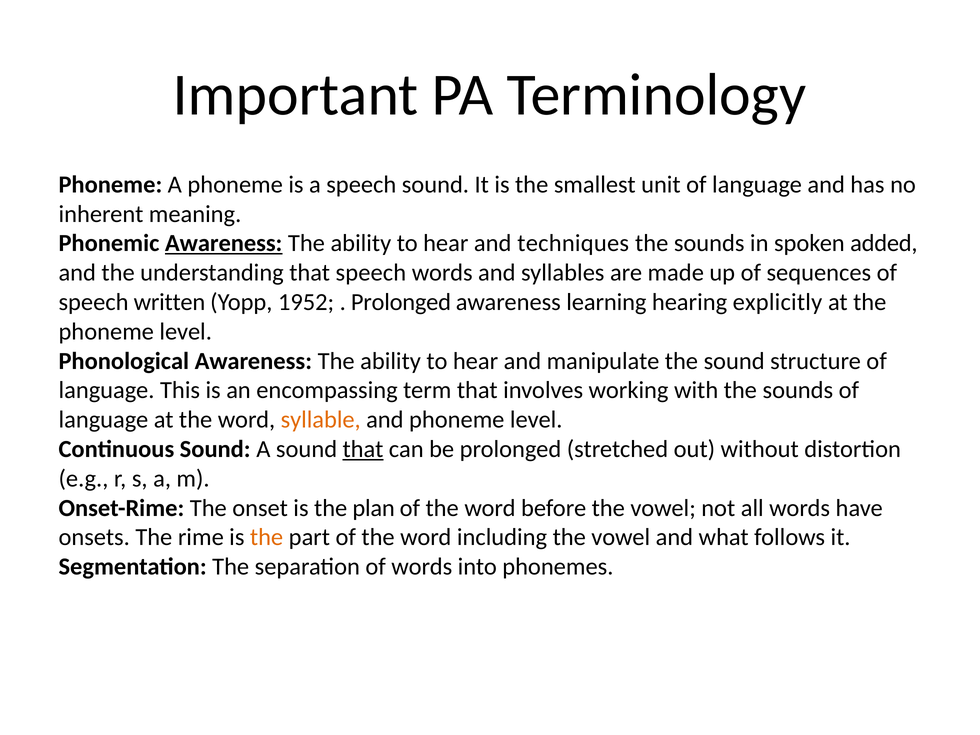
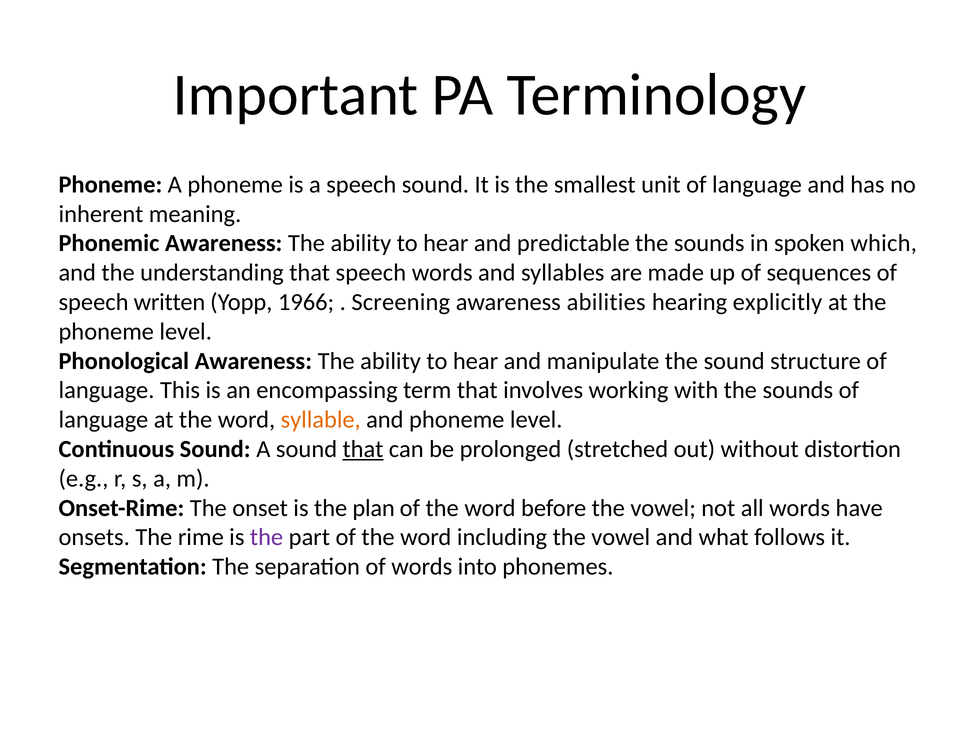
Awareness underline: present -> none (224, 243)
techniques: techniques -> predictable (573, 243)
added: added -> which (884, 243)
1952: 1952 -> 1966 (306, 302)
Prolonged: Prolonged -> Screening (401, 302)
learning: learning -> abilities (606, 302)
the colour: orange -> purple (267, 537)
